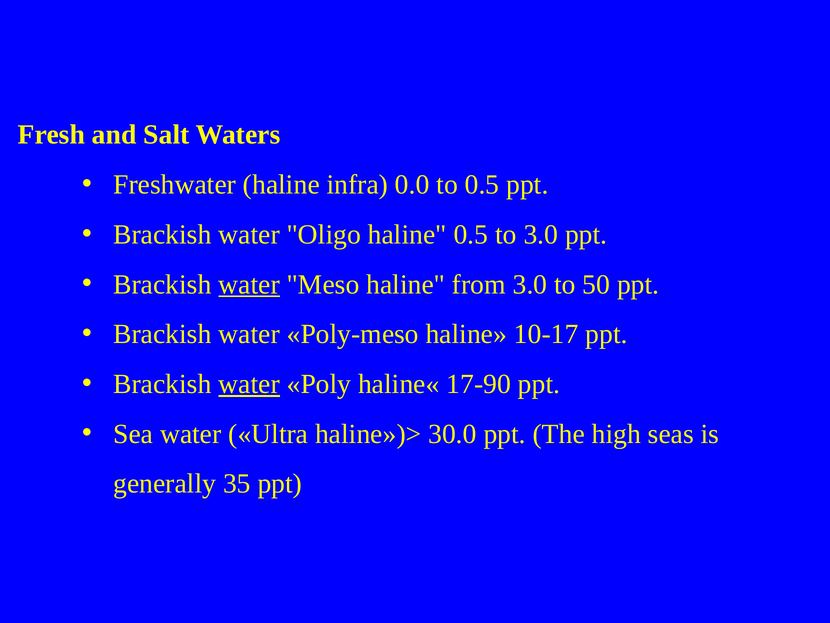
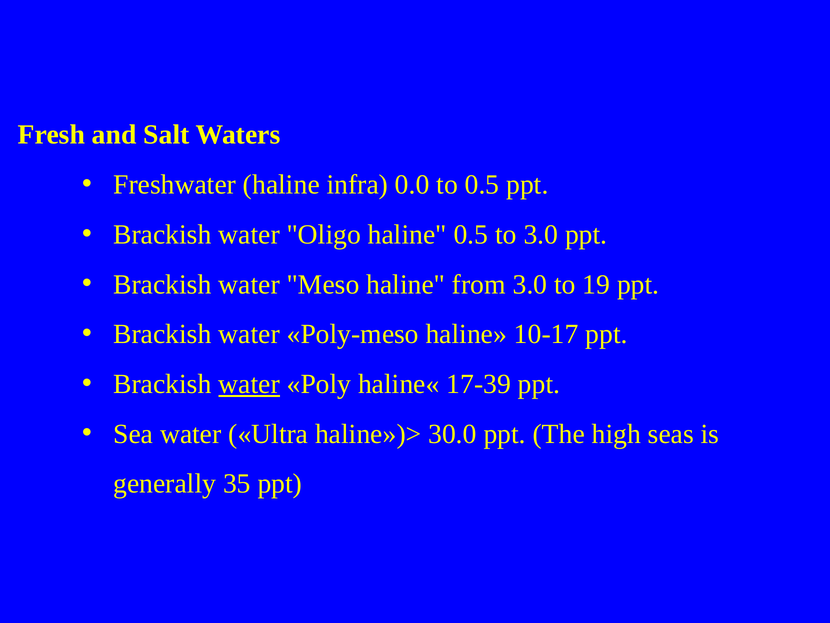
water underline: present -> none (249, 284)
50: 50 -> 19 (596, 284)
17-90: 17-90 -> 17-39 (479, 384)
